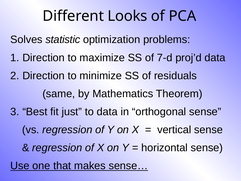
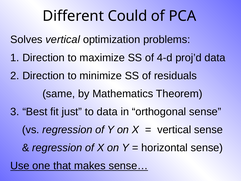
Looks: Looks -> Could (127, 16)
Solves statistic: statistic -> vertical (63, 40)
7-d: 7-d -> 4-d (165, 58)
